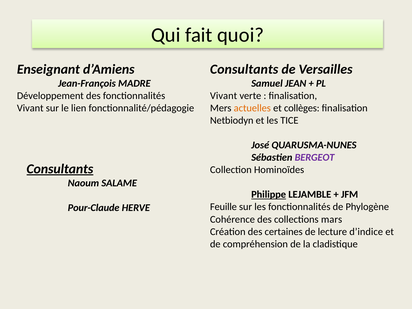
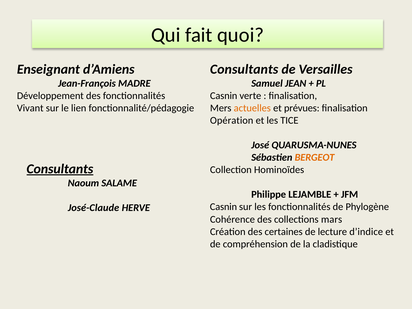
Vivant: Vivant -> Casnin (224, 96)
collèges: collèges -> prévues (302, 108)
Netbiodyn: Netbiodyn -> Opération (232, 120)
BERGEOT colour: purple -> orange (315, 157)
Philippe underline: present -> none (269, 195)
Feuille: Feuille -> Casnin (223, 207)
Pour-Claude: Pour-Claude -> José-Claude (94, 208)
